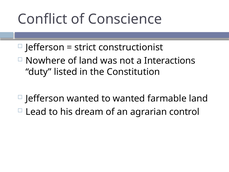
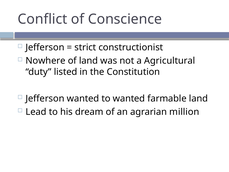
Interactions: Interactions -> Agricultural (170, 61)
control: control -> million (184, 112)
